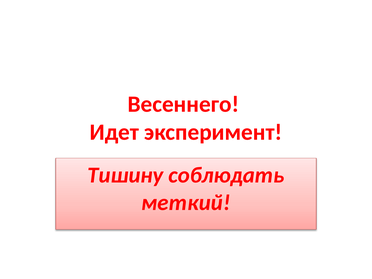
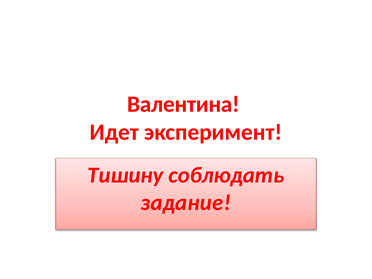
Весеннего: Весеннего -> Валентина (183, 104)
меткий: меткий -> задание (186, 203)
